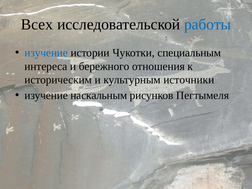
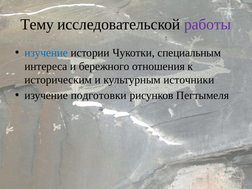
Всех: Всех -> Тему (37, 24)
работы colour: blue -> purple (208, 24)
наскальным: наскальным -> подготовки (99, 95)
